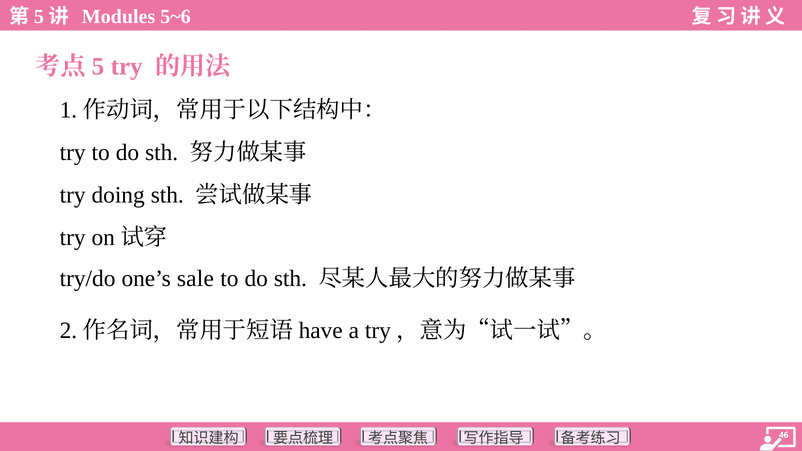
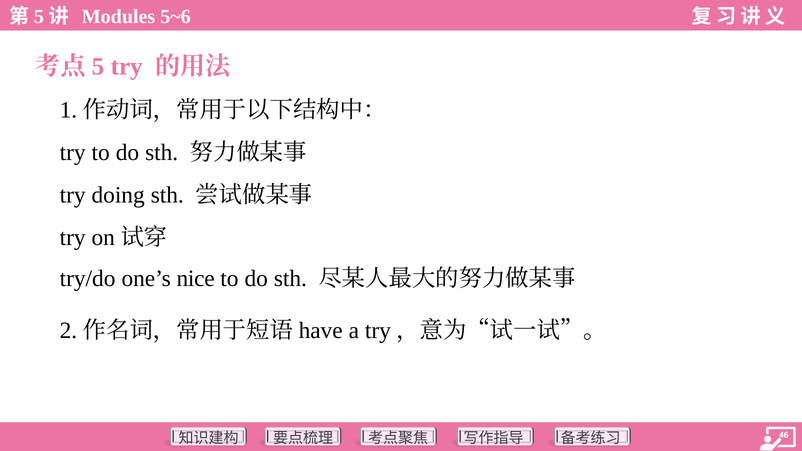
sale: sale -> nice (196, 279)
